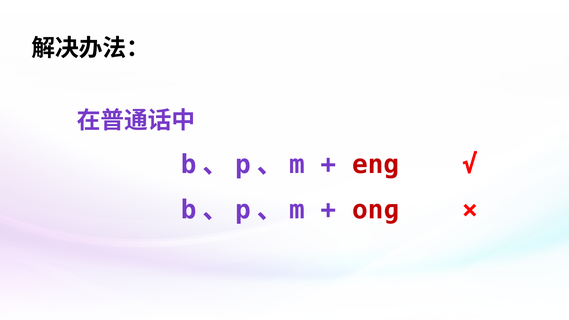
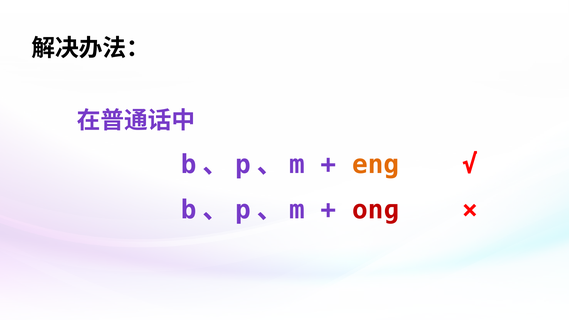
eng colour: red -> orange (376, 165)
